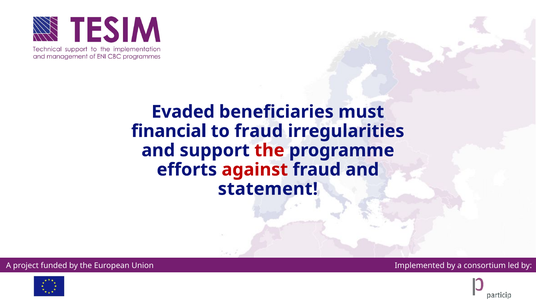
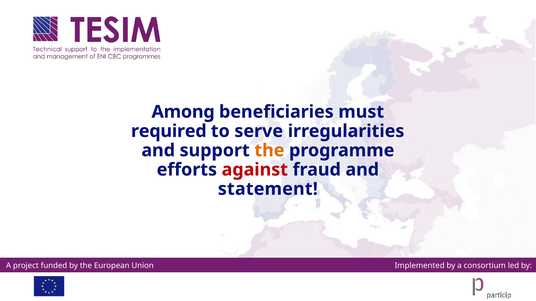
Evaded: Evaded -> Among (183, 112)
financial: financial -> required (169, 131)
to fraud: fraud -> serve (259, 131)
the colour: red -> orange (269, 151)
